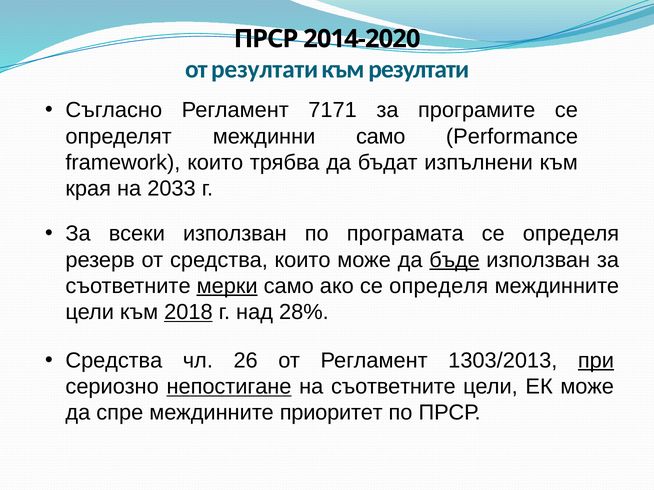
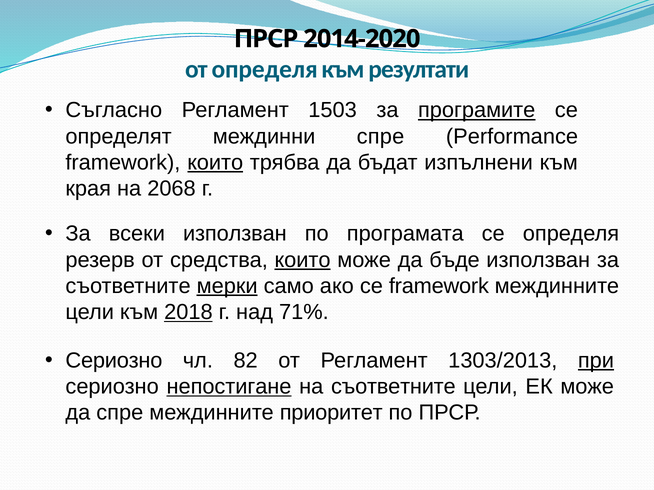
от резултати: резултати -> определя (265, 69)
7171: 7171 -> 1503 (333, 110)
програмите underline: none -> present (477, 110)
междинни само: само -> спре (381, 137)
които underline: none -> present (215, 163)
2033: 2033 -> 2068 (172, 189)
които underline: none -> present (303, 260)
бъде underline: present -> none (454, 260)
ако се определя: определя -> framework (439, 286)
28%: 28% -> 71% (304, 312)
Средства: Средства -> Сериозно (114, 361)
26: 26 -> 82 (246, 361)
